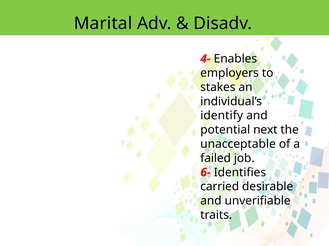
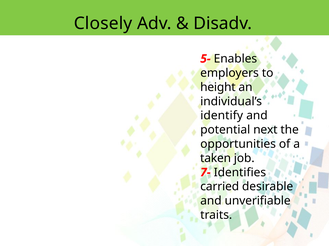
Marital: Marital -> Closely (103, 23)
4-: 4- -> 5- (205, 59)
stakes: stakes -> height (218, 87)
unacceptable: unacceptable -> opportunities (238, 144)
failed: failed -> taken (216, 159)
6-: 6- -> 7- (205, 173)
